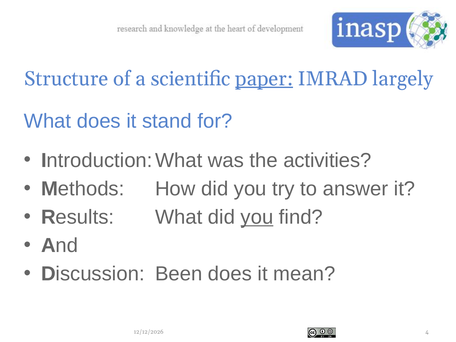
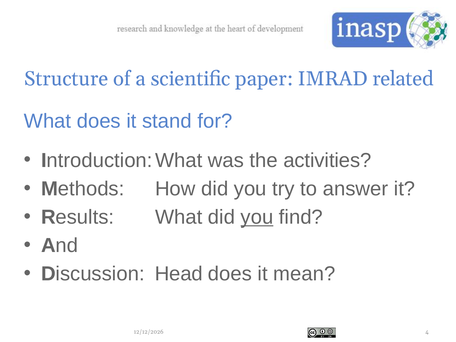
paper underline: present -> none (264, 79)
largely: largely -> related (403, 79)
Been: Been -> Head (179, 274)
